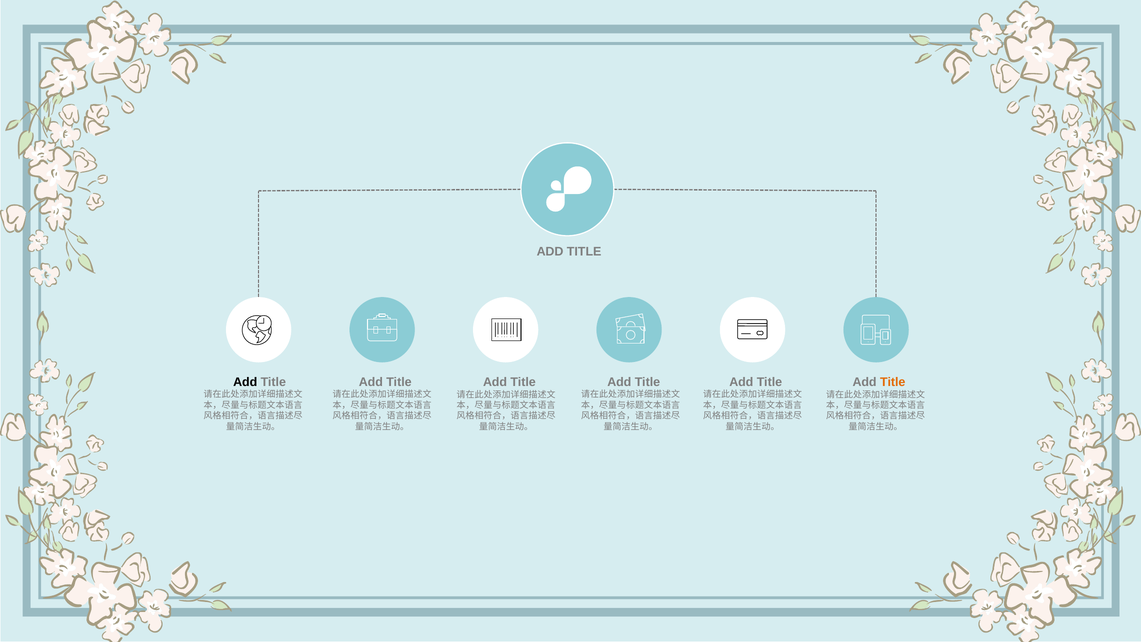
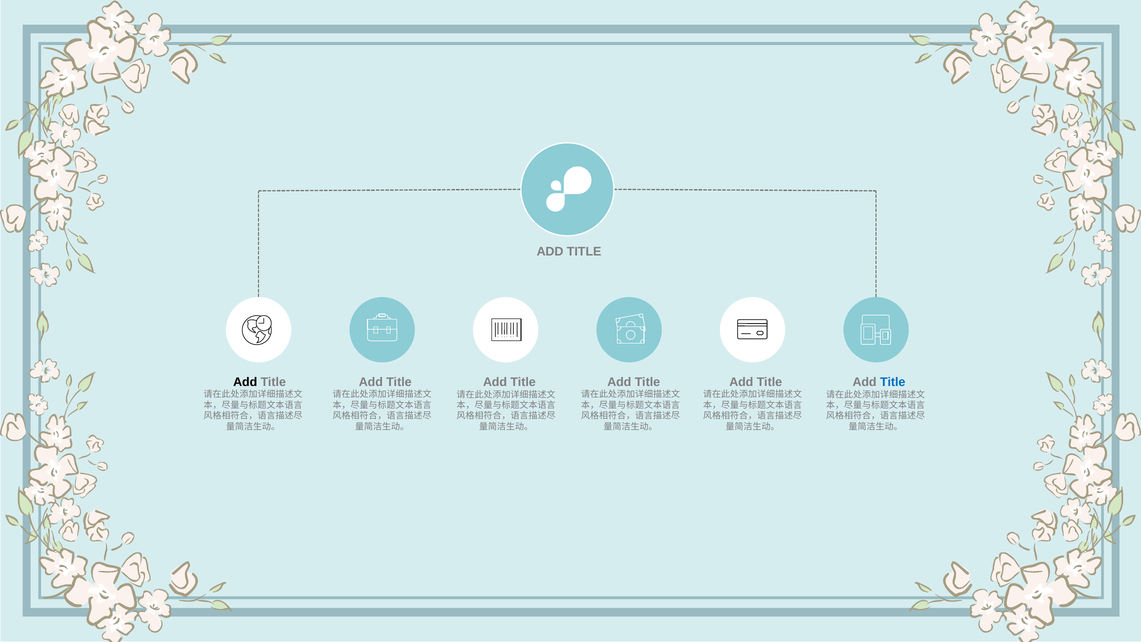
Title colour: orange -> blue (893, 382)
